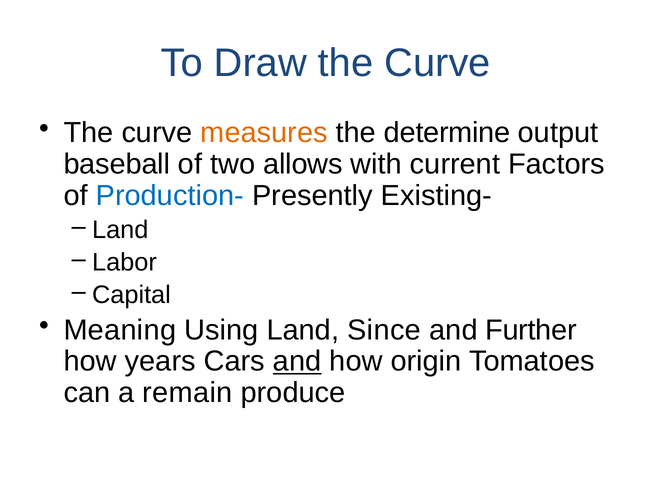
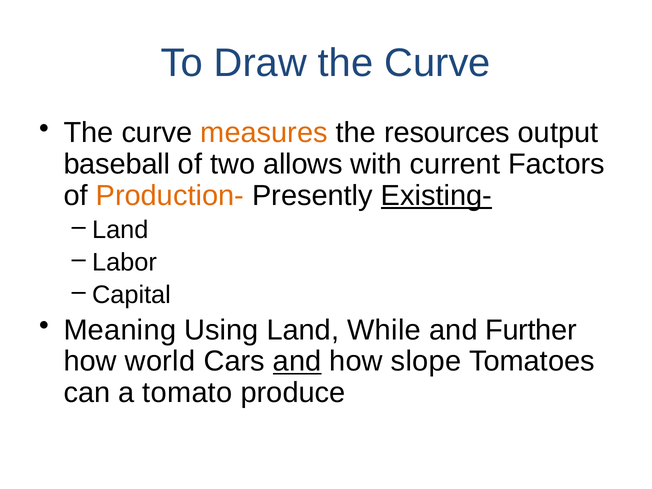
determine: determine -> resources (447, 133)
Production- colour: blue -> orange (170, 195)
Existing- underline: none -> present (436, 195)
Since: Since -> While (384, 330)
years: years -> world (160, 361)
origin: origin -> slope (426, 361)
remain: remain -> tomato (187, 393)
